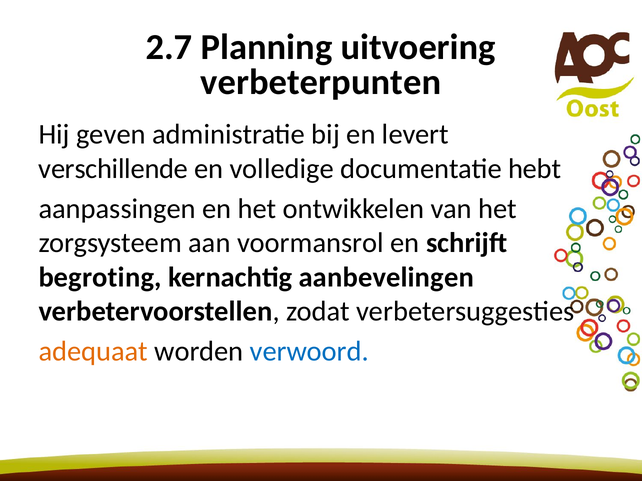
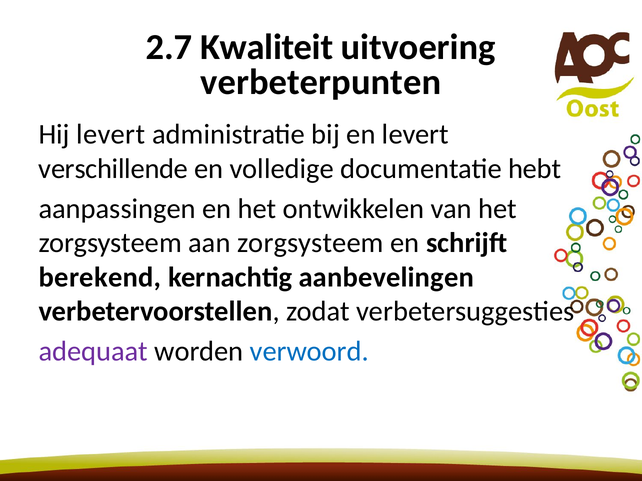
Planning: Planning -> Kwaliteit (267, 47)
Hij geven: geven -> levert (111, 135)
aan voormansrol: voormansrol -> zorgsysteem (310, 243)
begroting: begroting -> berekend (100, 277)
adequaat colour: orange -> purple (93, 352)
